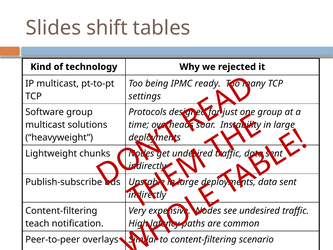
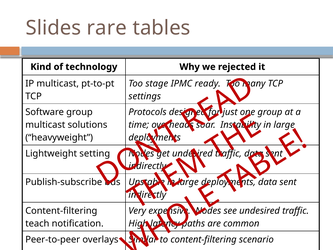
shift: shift -> rare (107, 28)
being: being -> stage (157, 83)
chunks: chunks -> setting (95, 153)
